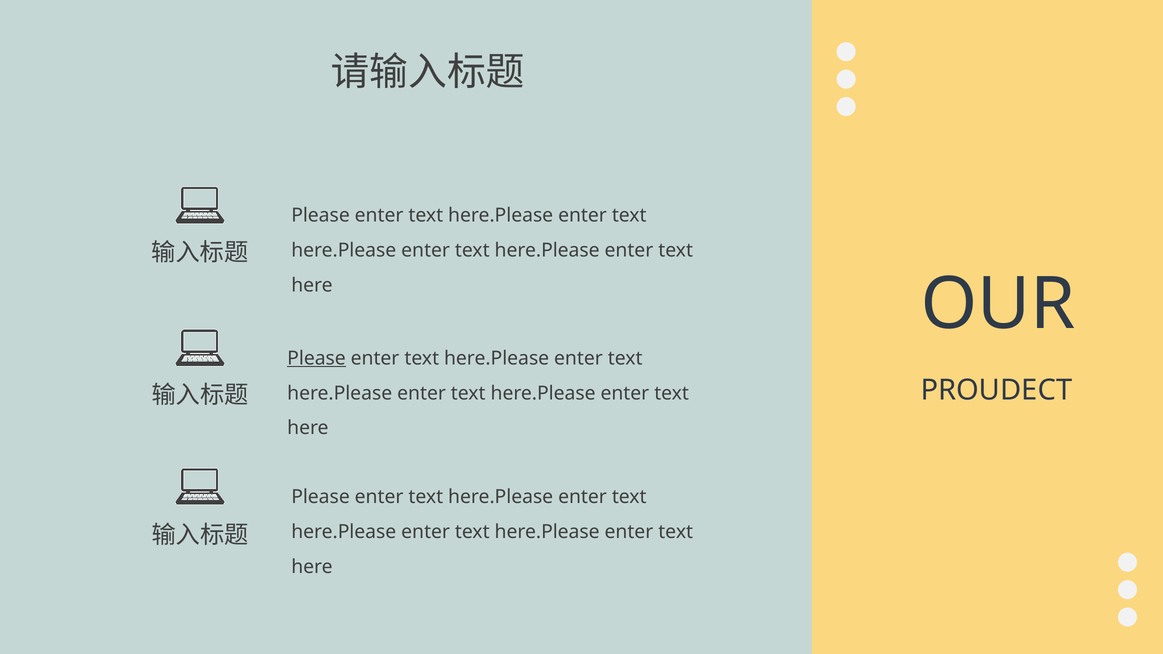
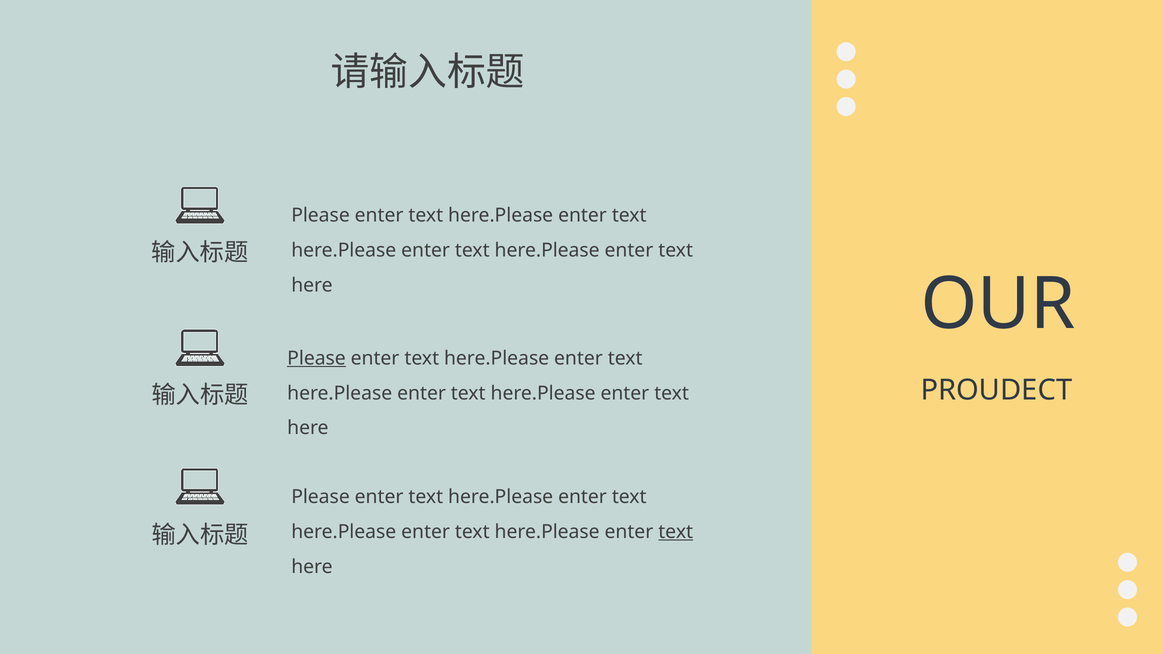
text underline: none -> present (676, 532)
